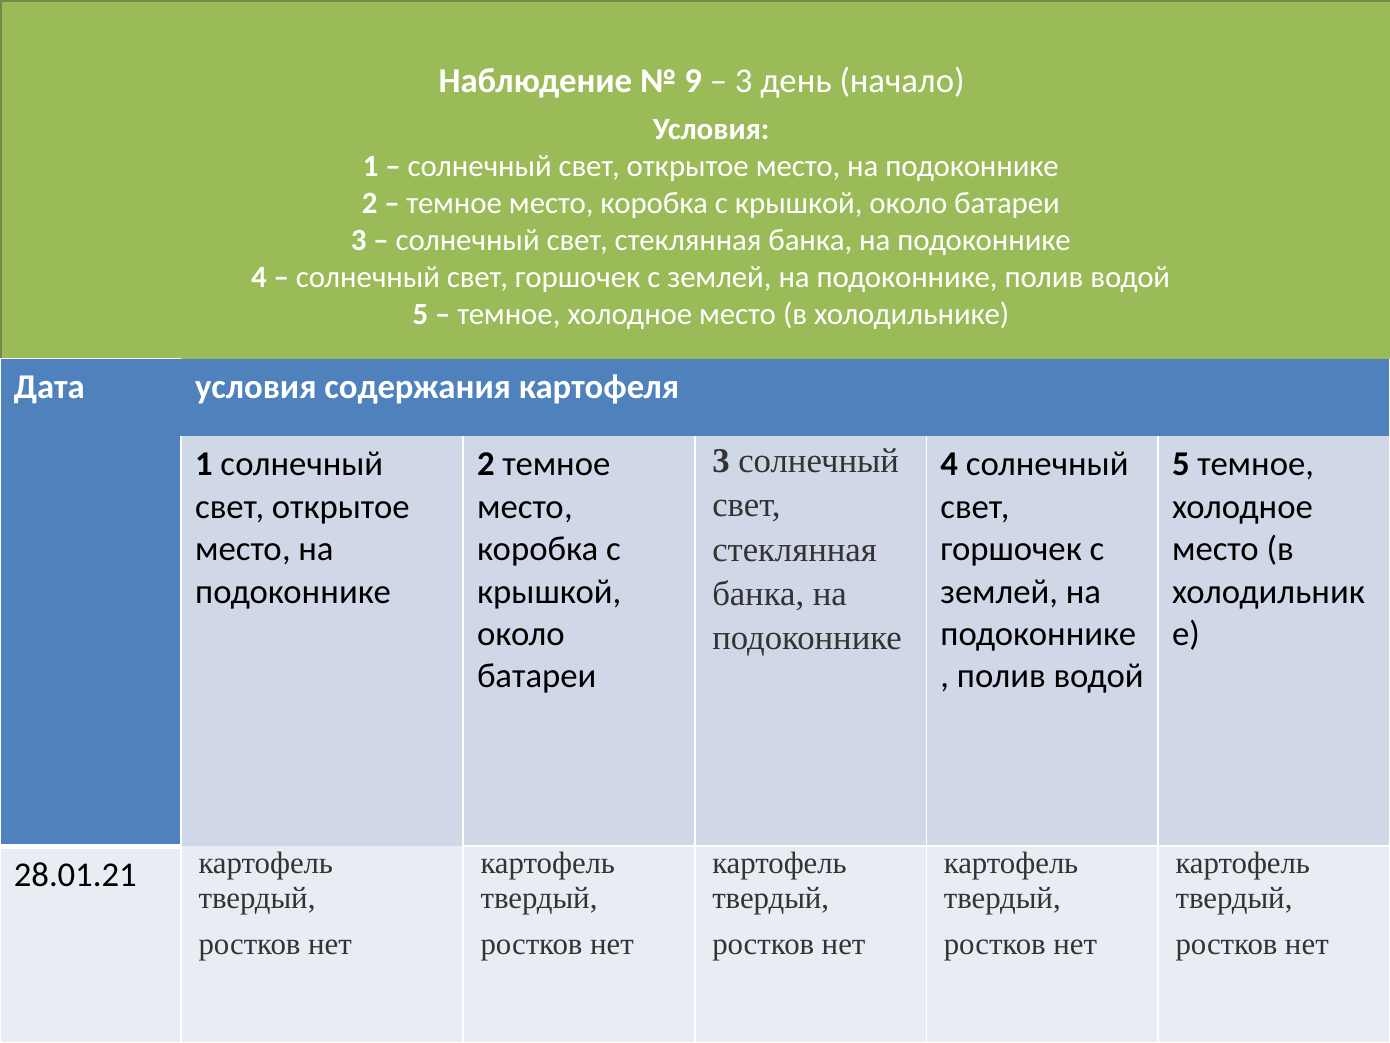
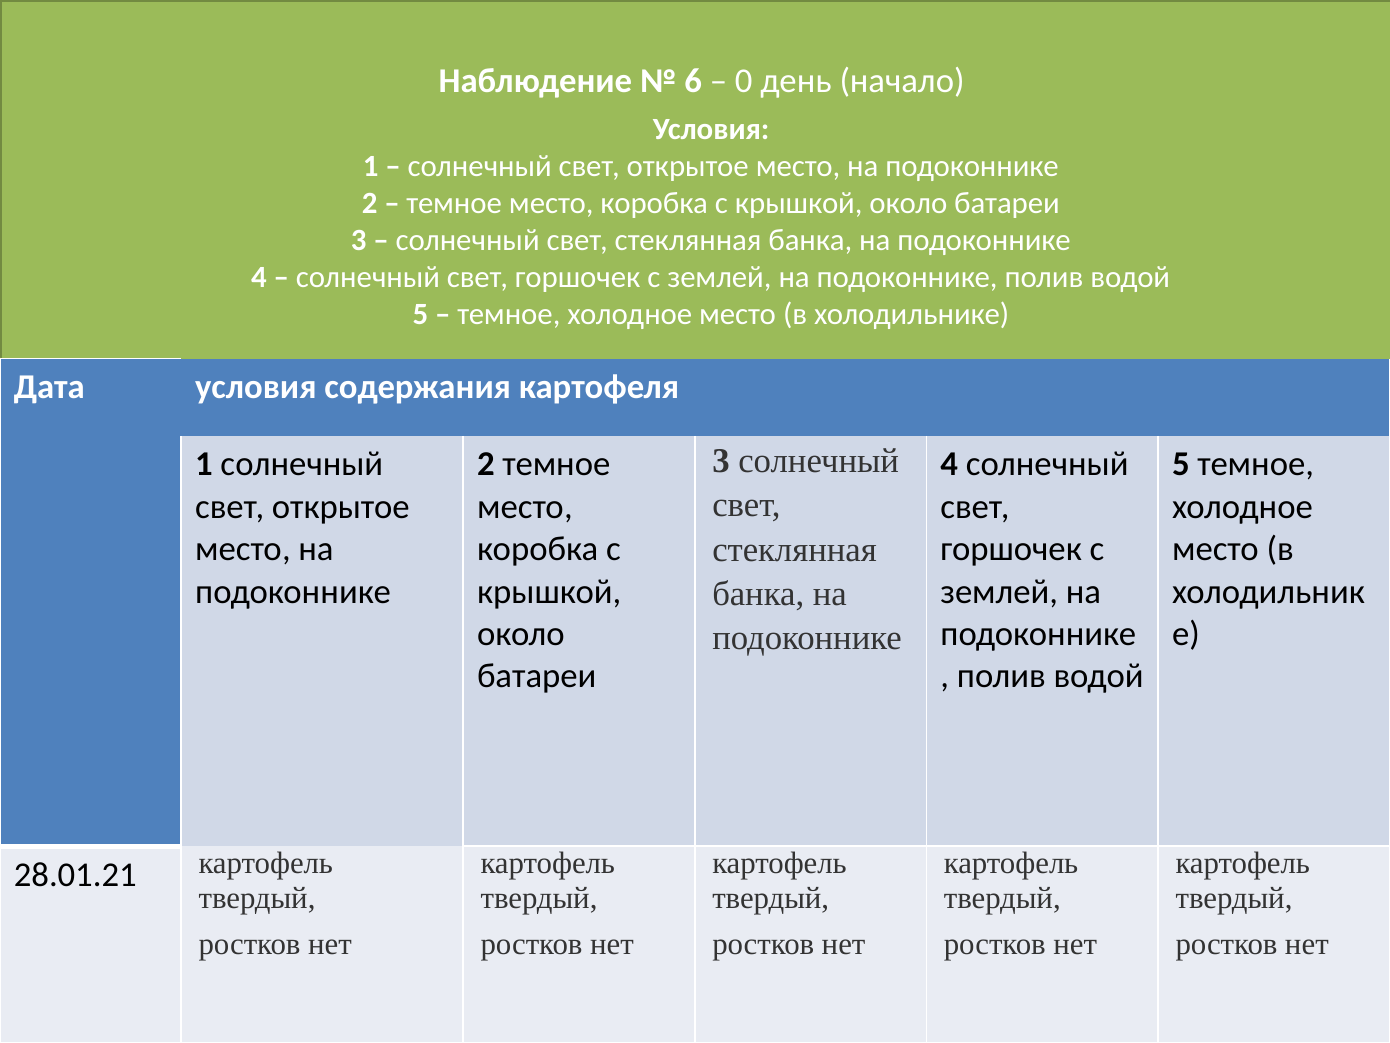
9: 9 -> 6 (693, 81)
3: 3 -> 0 (744, 81)
